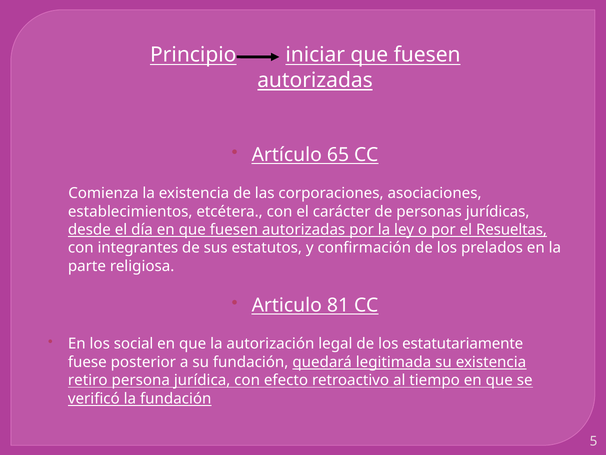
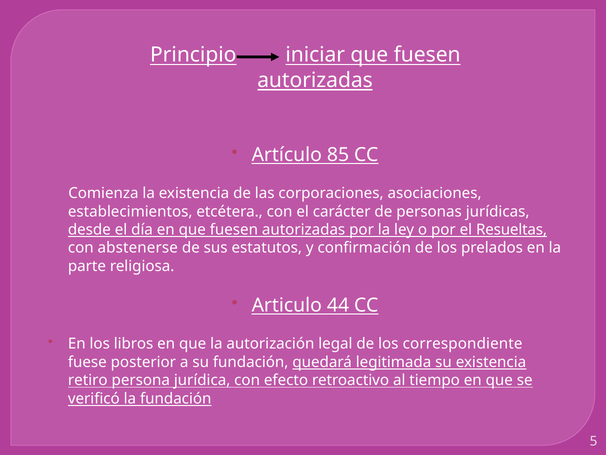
65: 65 -> 85 (338, 155)
integrantes: integrantes -> abstenerse (138, 248)
81: 81 -> 44 (338, 305)
social: social -> libros (134, 344)
estatutariamente: estatutariamente -> correspondiente (463, 344)
